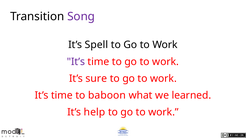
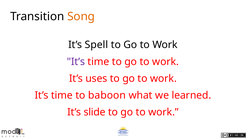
Song colour: purple -> orange (81, 17)
sure: sure -> uses (96, 79)
help: help -> slide (95, 112)
